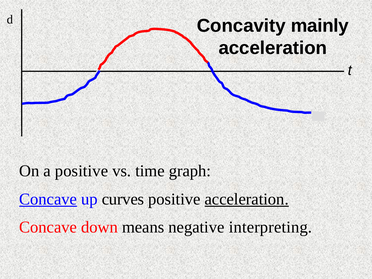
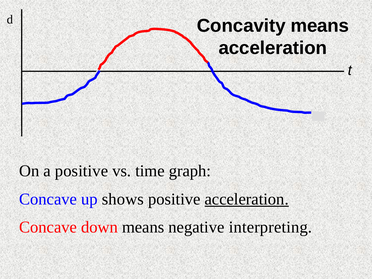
Concavity mainly: mainly -> means (320, 26)
Concave underline: present -> none (48, 199)
curves: curves -> shows (123, 199)
